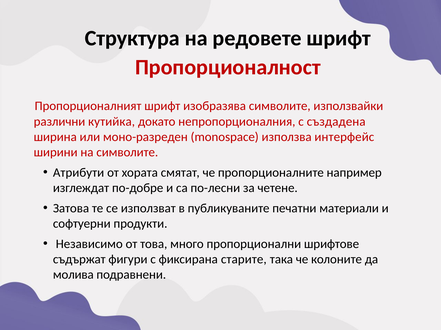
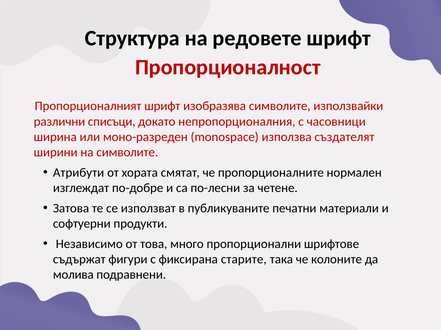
кутийка: кутийка -> списъци (112, 122)
създадена: създадена -> часовници (336, 122)
интерфейс: интерфейс -> създателят (344, 137)
например: например -> нормален (354, 173)
